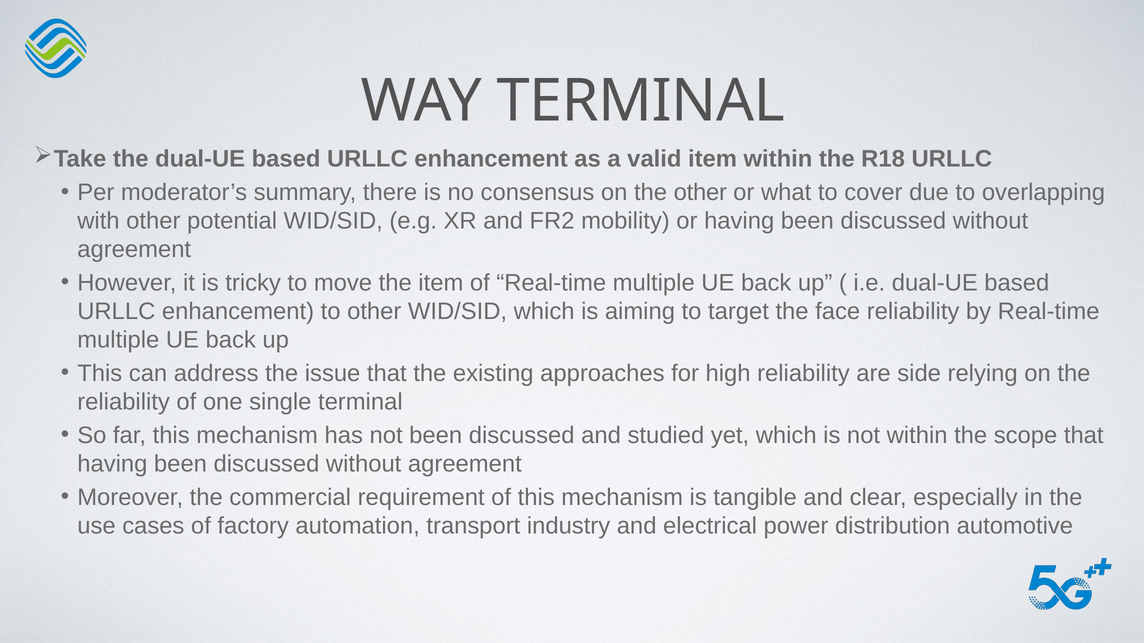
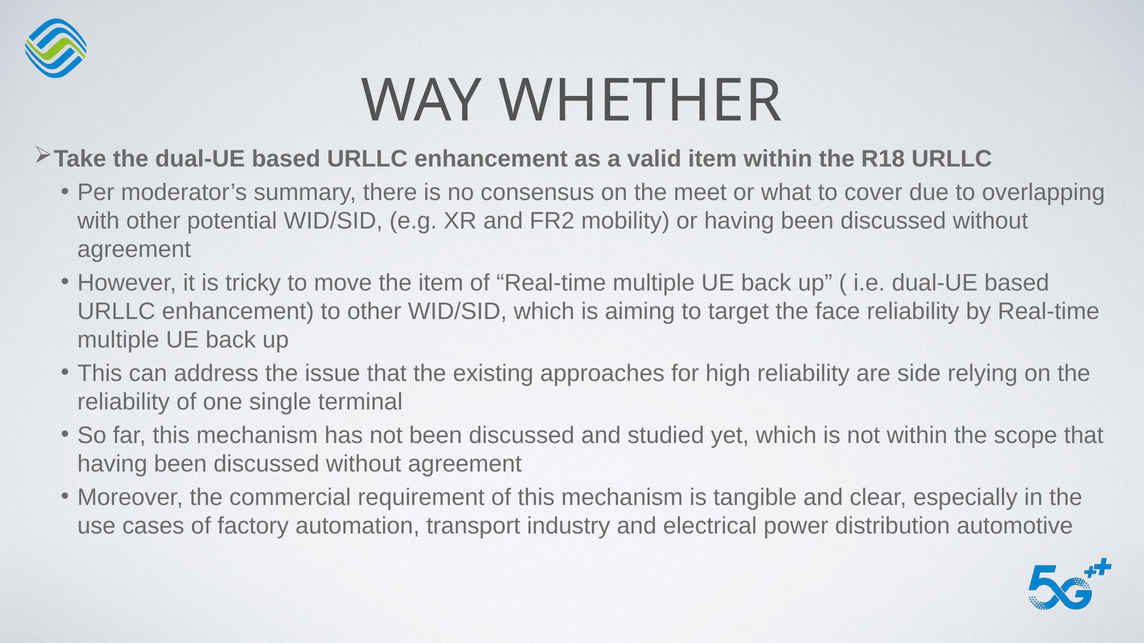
WAY TERMINAL: TERMINAL -> WHETHER (640, 101)
the other: other -> meet (700, 193)
